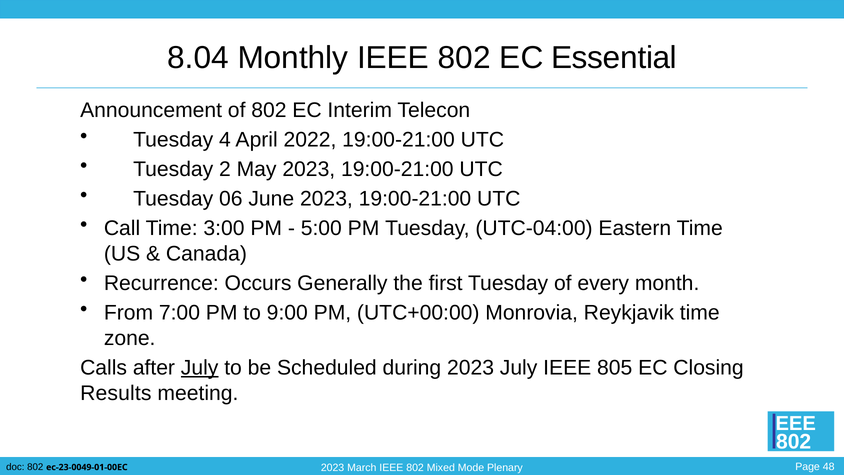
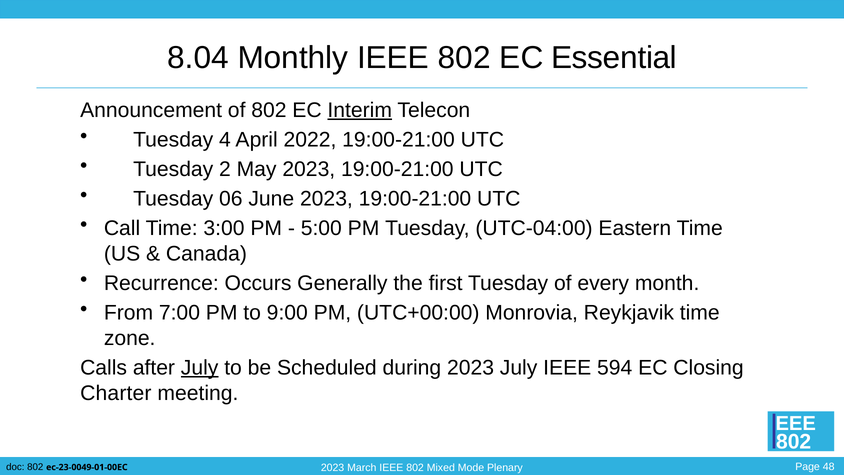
Interim underline: none -> present (360, 110)
805: 805 -> 594 (615, 368)
Results: Results -> Charter (116, 393)
